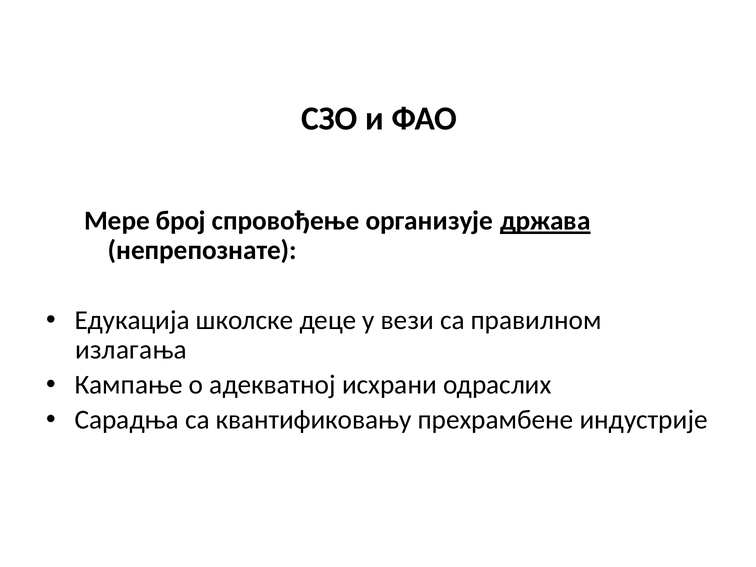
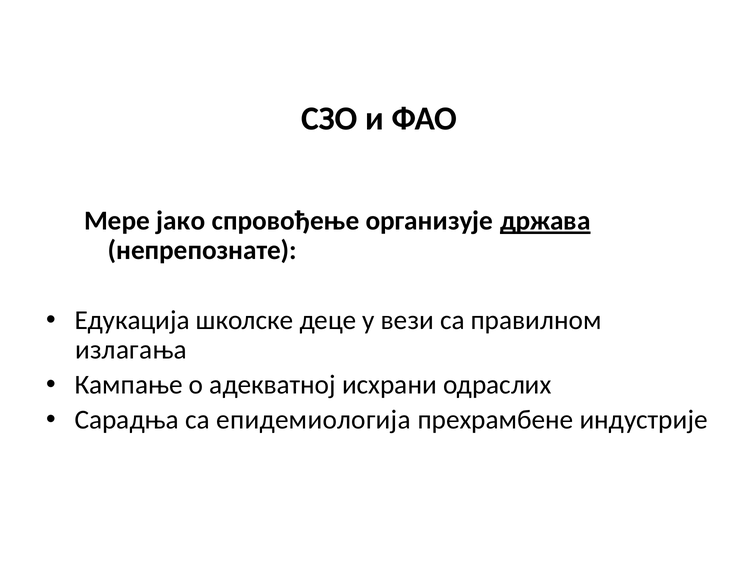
број: број -> јако (181, 221)
квантификовању: квантификовању -> епидемиологија (313, 420)
